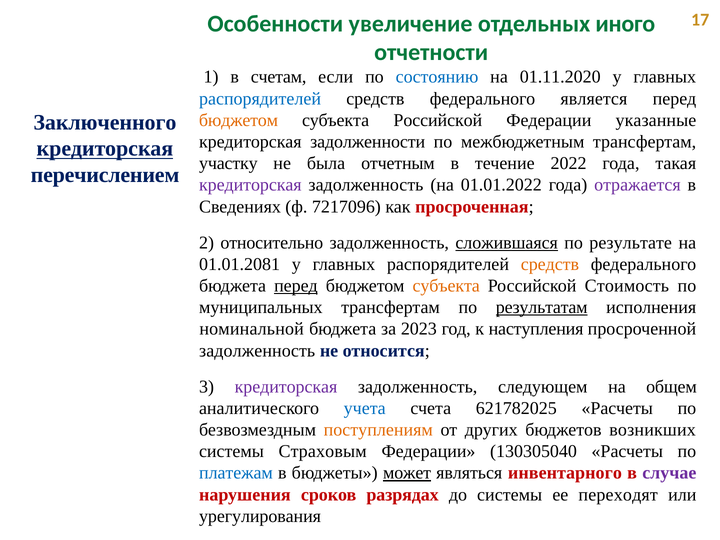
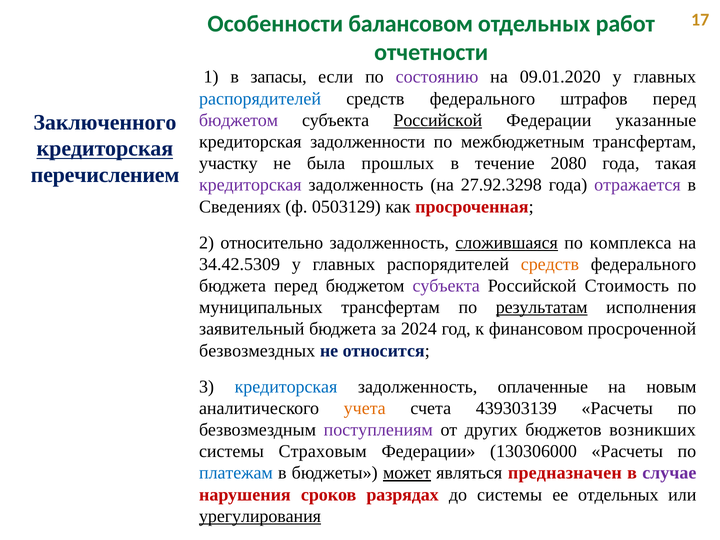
увеличение: увеличение -> балансовом (411, 24)
иного: иного -> работ (625, 24)
счетам: счетам -> запасы (279, 77)
состоянию colour: blue -> purple (437, 77)
01.11.2020: 01.11.2020 -> 09.01.2020 (560, 77)
является: является -> штрафов (594, 99)
бюджетом colour: orange -> purple (238, 120)
Российской underline: none -> present (438, 120)
отчетным: отчетным -> прошлых (398, 163)
2022: 2022 -> 2080 (569, 163)
01.01.2022: 01.01.2022 -> 27.92.3298 (501, 185)
7217096: 7217096 -> 0503129 (346, 207)
результате: результате -> комплекса (631, 243)
01.01.2081: 01.01.2081 -> 34.42.5309 (240, 264)
перед underline: present -> none (296, 286)
субъекта colour: orange -> purple (446, 286)
номинальной: номинальной -> заявительный (252, 329)
2023: 2023 -> 2024 (419, 329)
наступления: наступления -> финансовом (536, 329)
задолженность: задолженность -> безвозмездных (257, 351)
кредиторская colour: purple -> blue (286, 387)
следующем: следующем -> оплаченные (543, 387)
общем: общем -> новым (671, 387)
учета colour: blue -> orange (365, 408)
621782025: 621782025 -> 439303139 (516, 408)
поступлениям colour: orange -> purple (378, 430)
130305040: 130305040 -> 130306000 (534, 451)
инвентарного: инвентарного -> предназначен (565, 473)
ее переходят: переходят -> отдельных (618, 495)
урегулирования underline: none -> present (260, 516)
